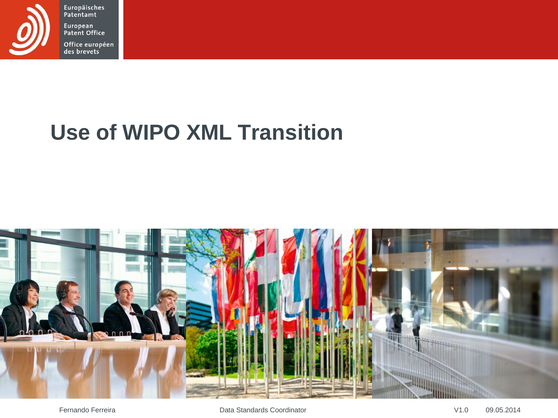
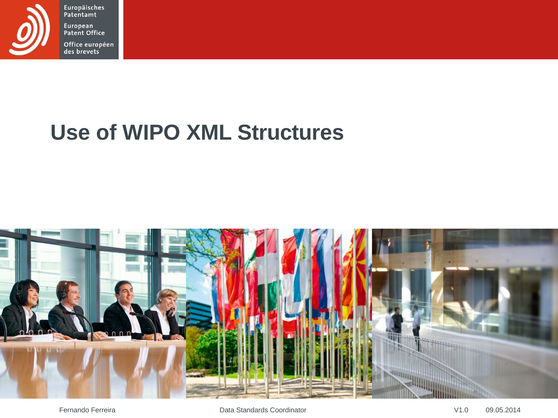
Transition: Transition -> Structures (291, 133)
